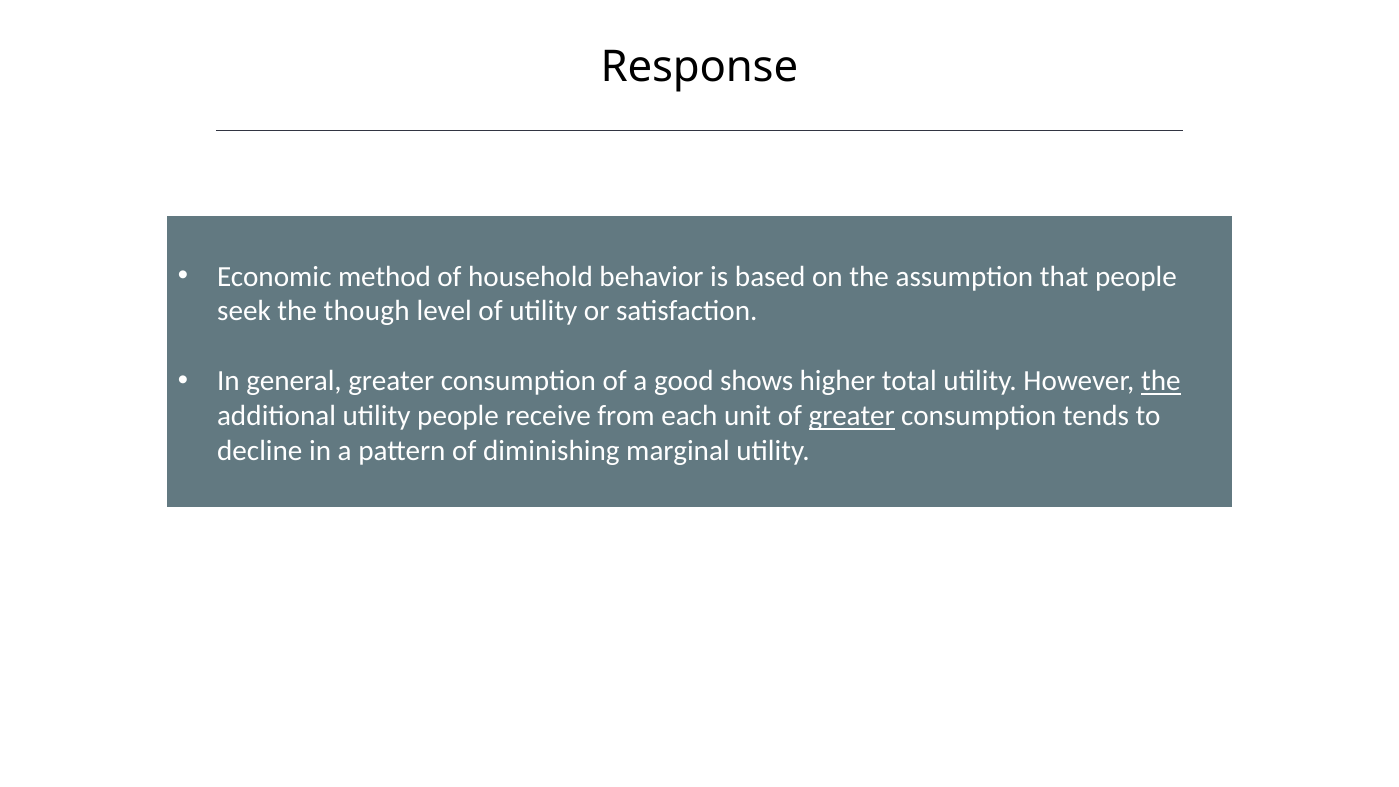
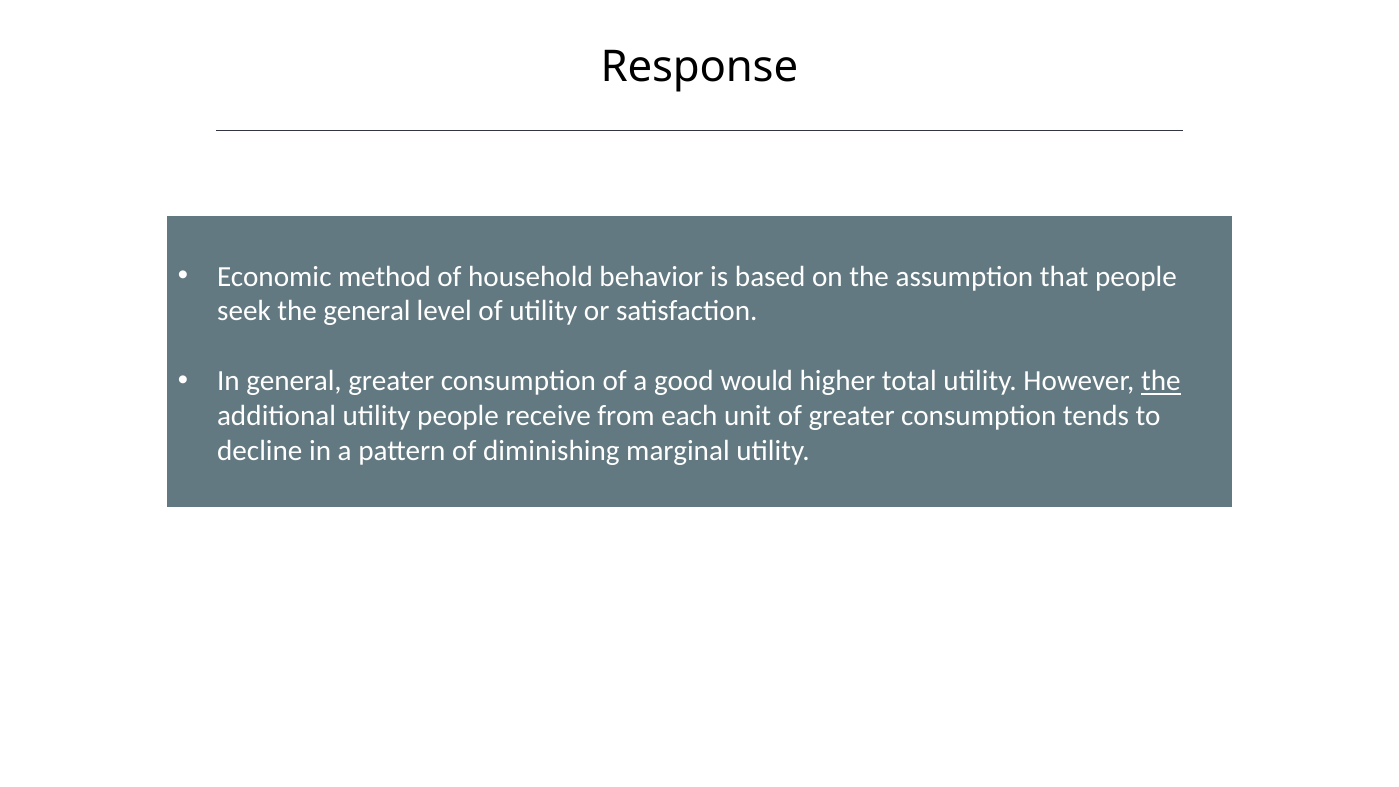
the though: though -> general (367, 311)
shows: shows -> would (757, 381)
greater underline: present -> none (852, 416)
